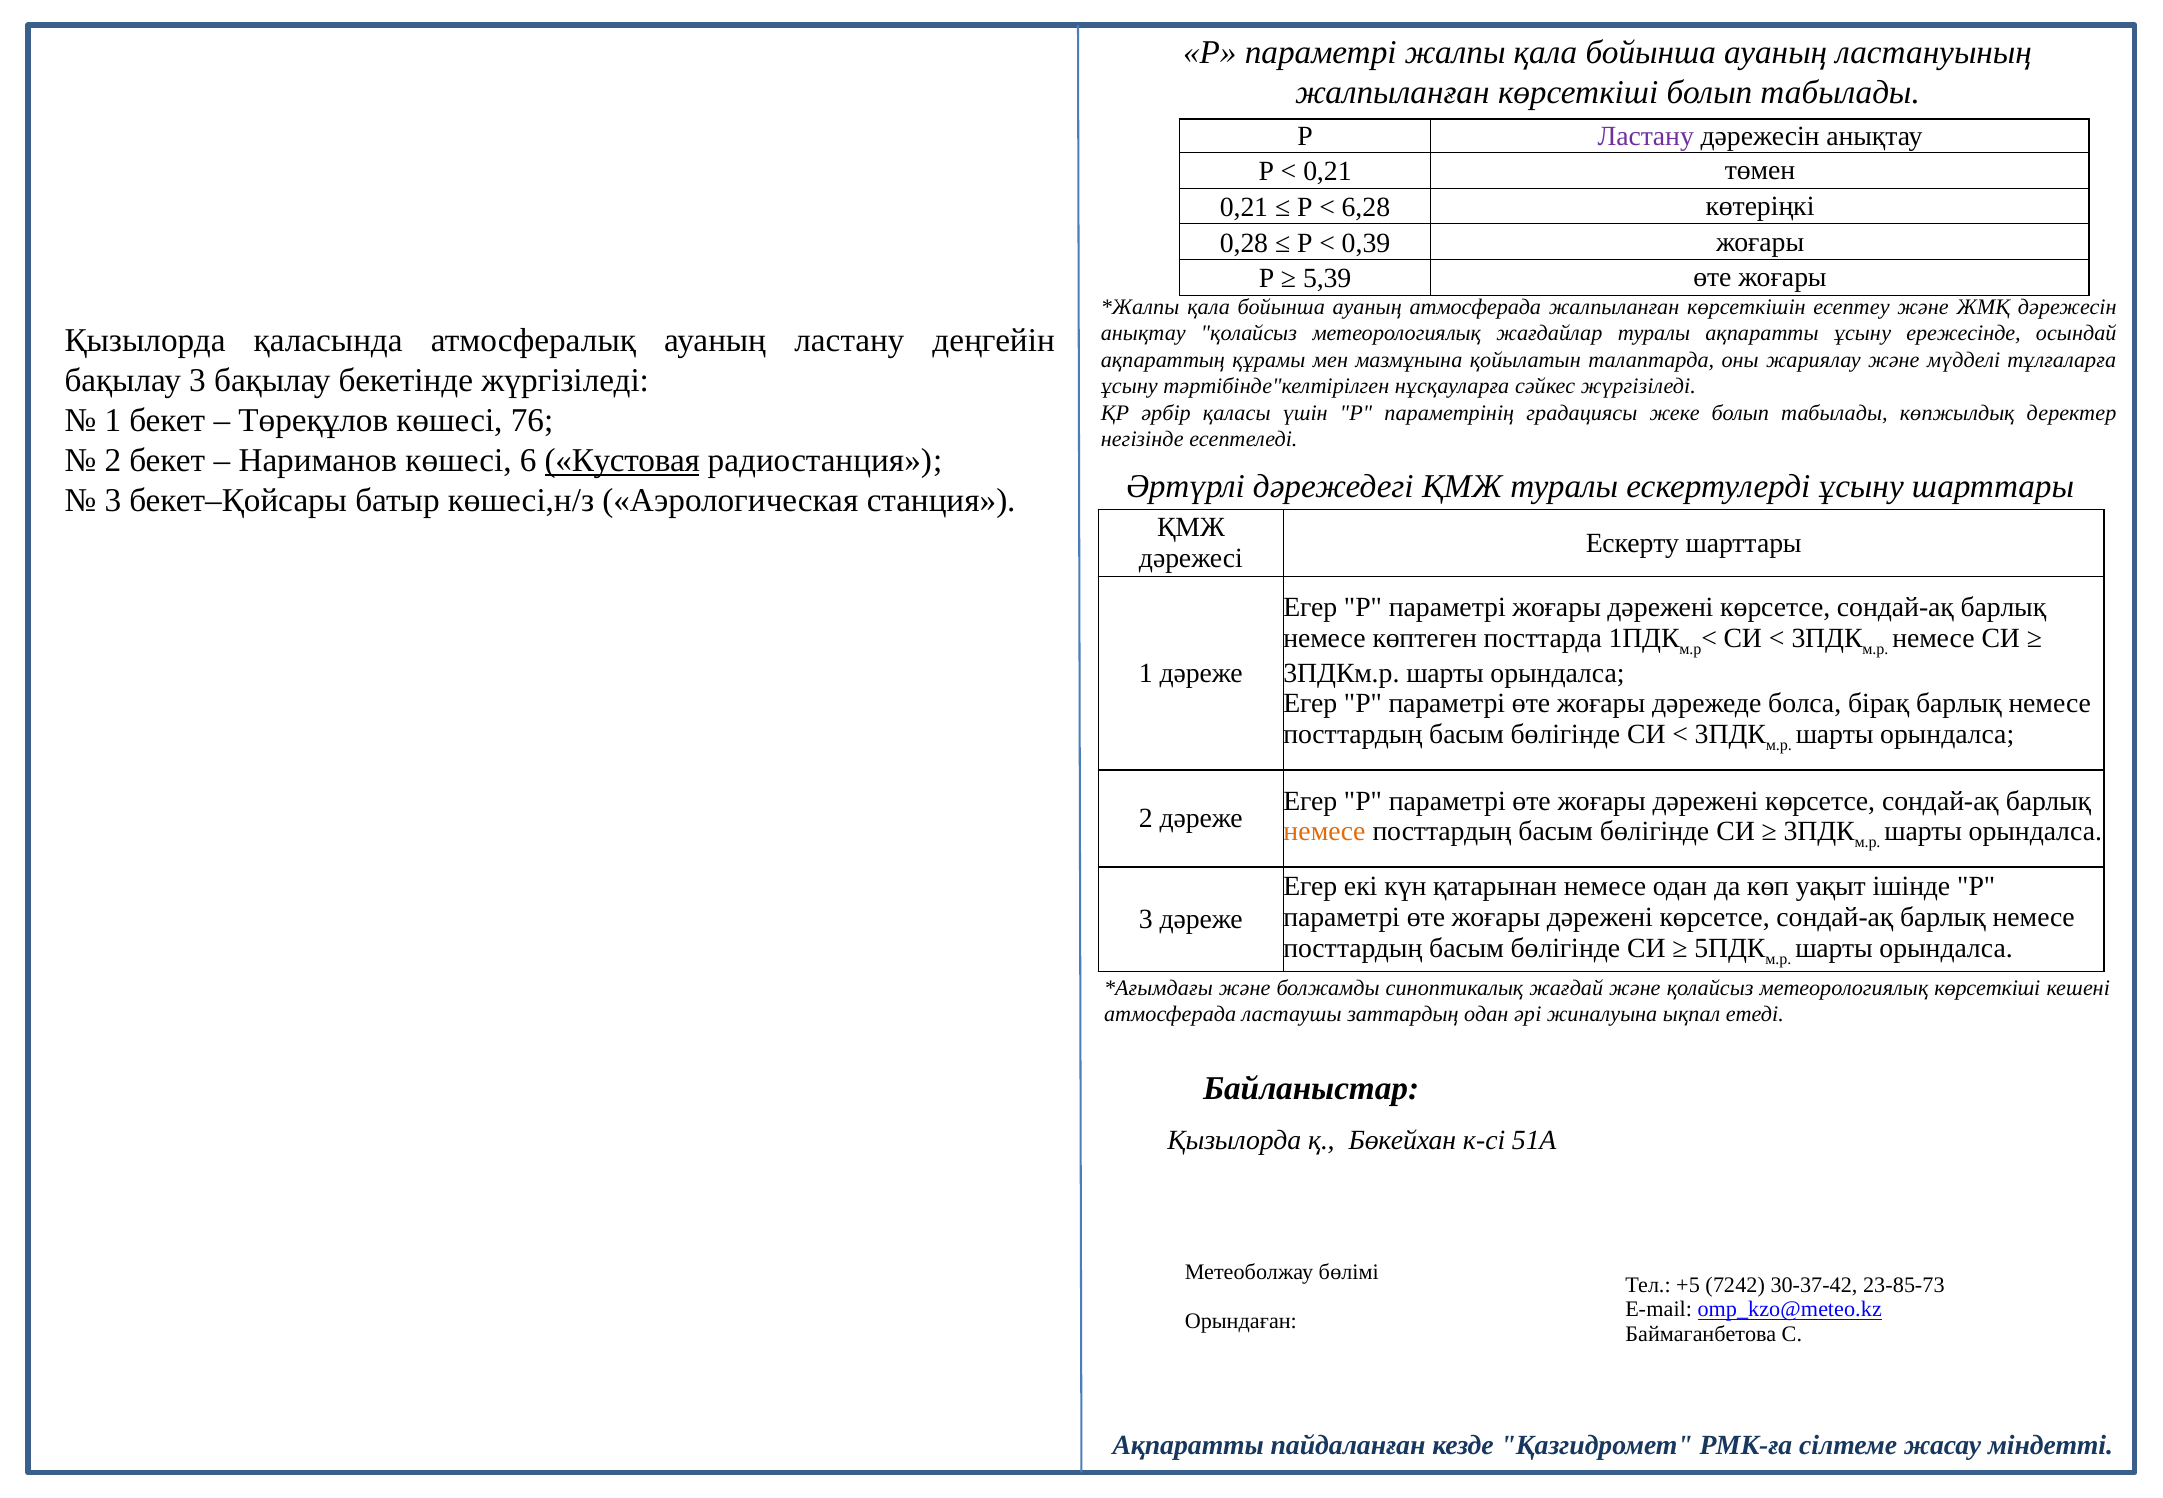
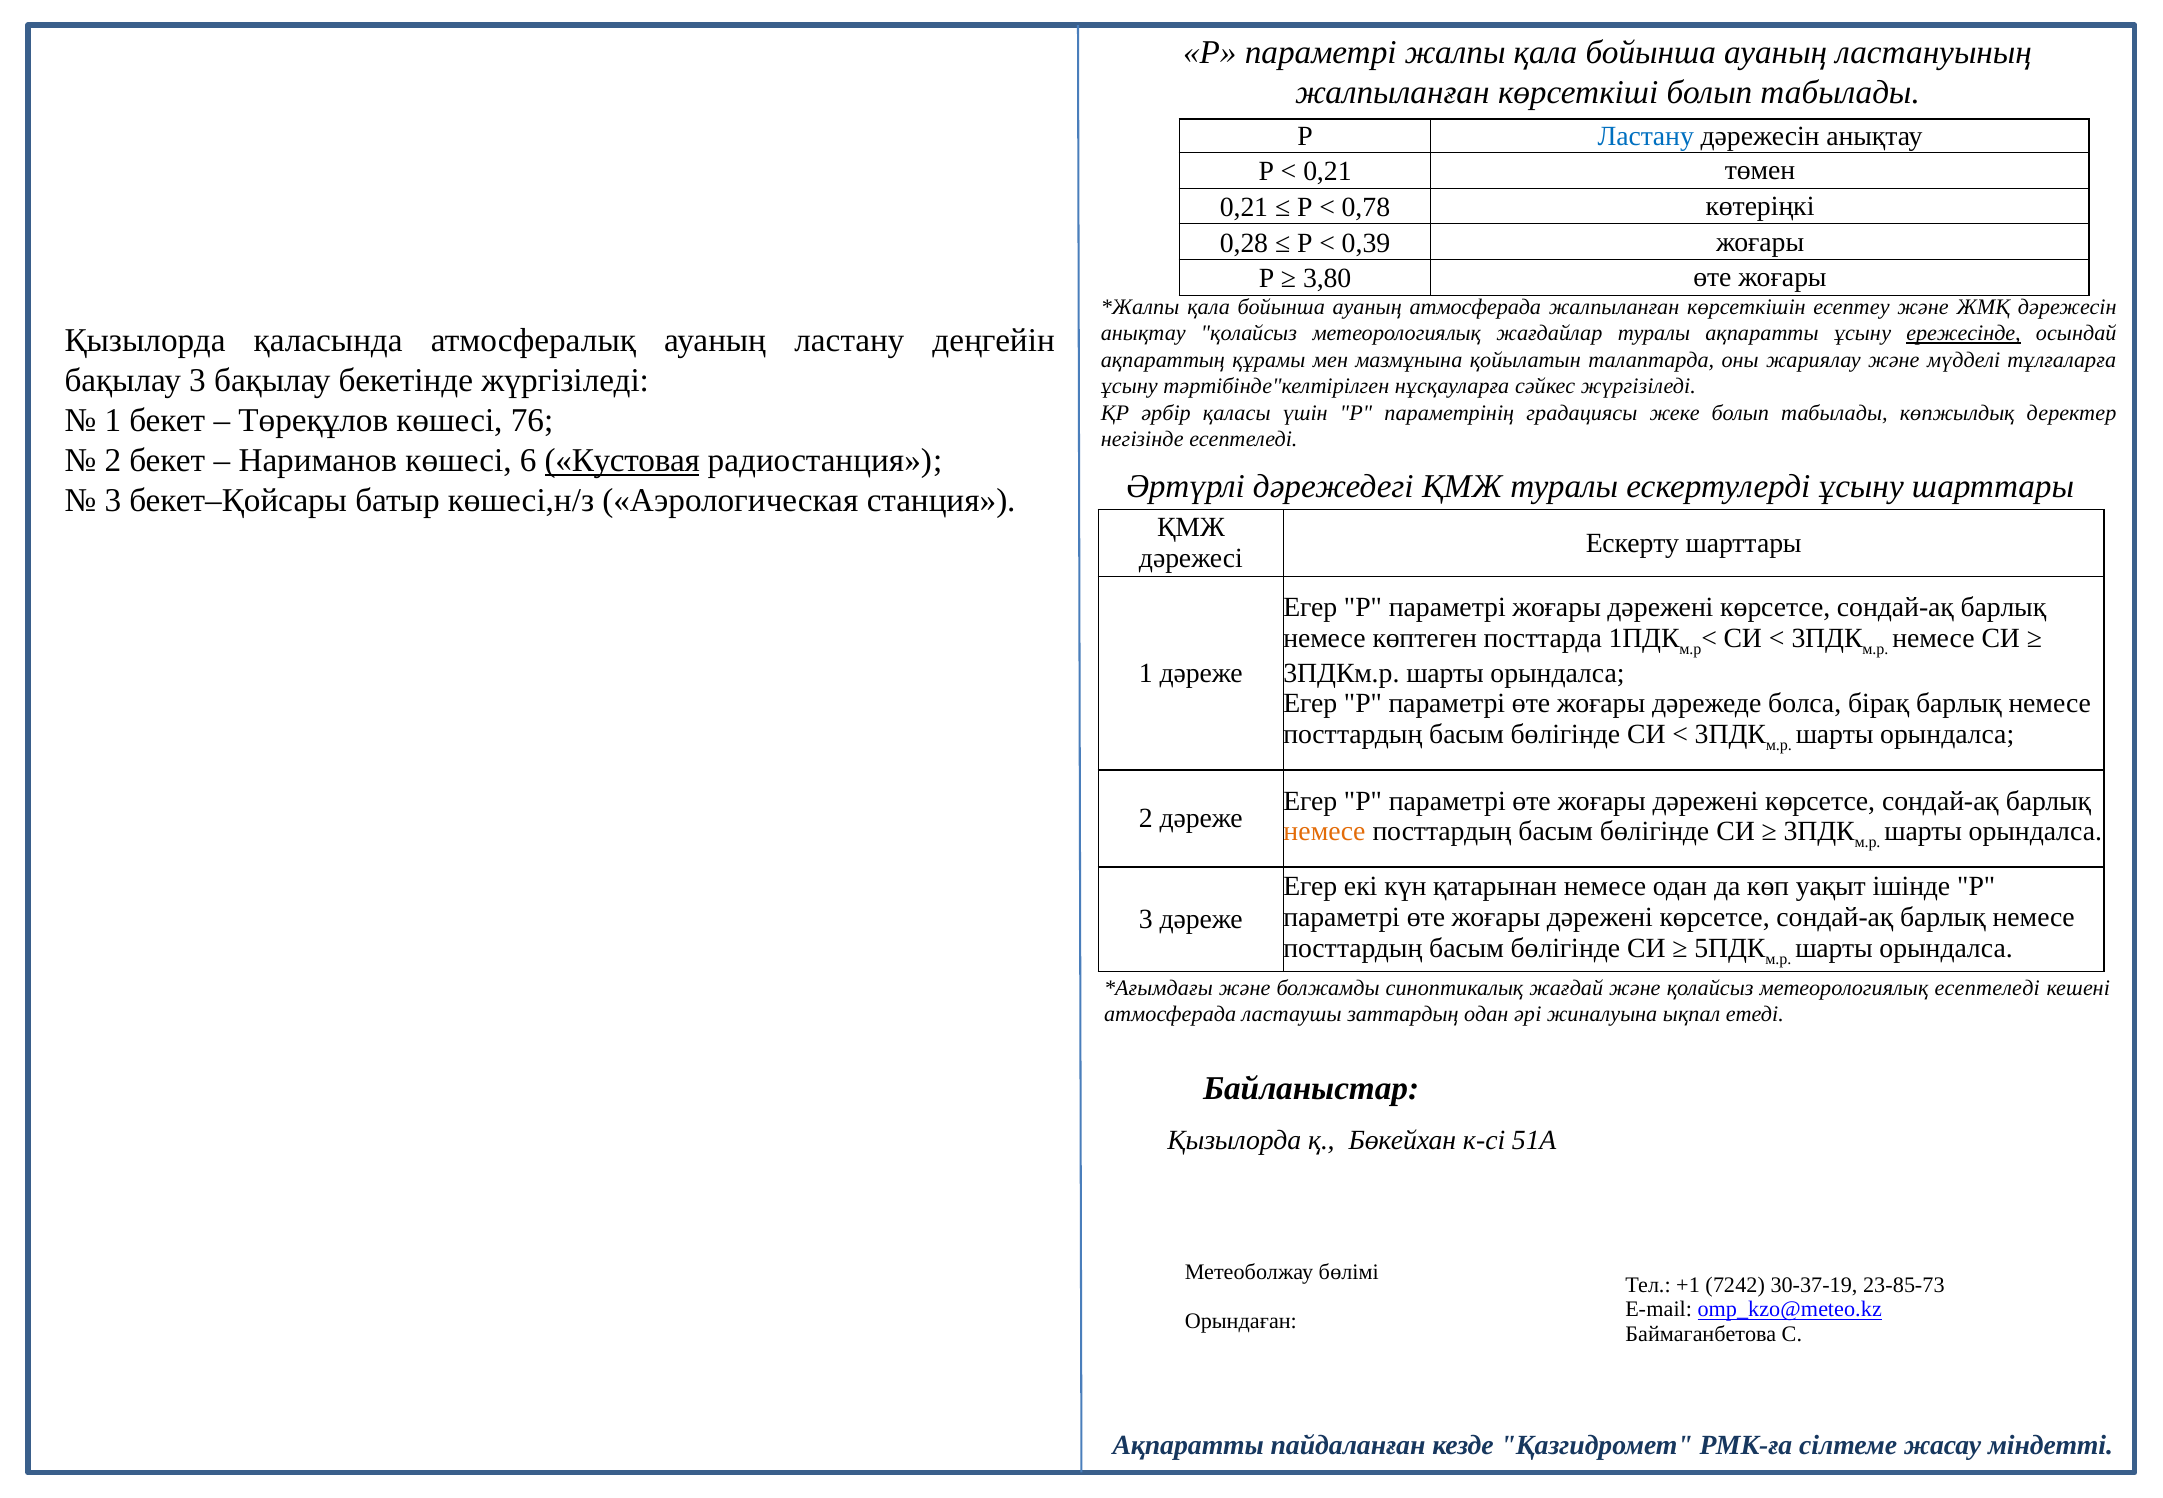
Ластану colour: purple -> blue (1646, 136)
6,28: 6,28 -> 0,78 (1366, 207)
5,39: 5,39 -> 3,80 (1327, 279)
ережесінде underline: none -> present (1964, 333)
метеорологиялық көрсеткіші: көрсеткіші -> есептеледі (1987, 988)
+5: +5 -> +1 (1688, 1284)
30-37-42: 30-37-42 -> 30-37-19 (1814, 1284)
